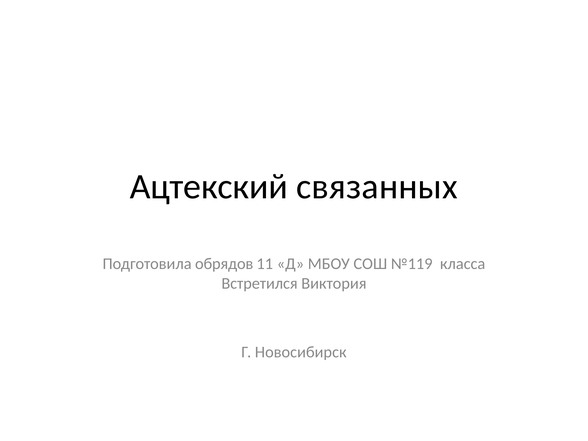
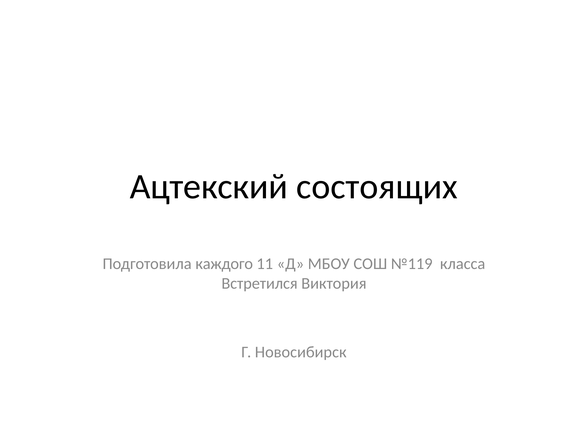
связанных: связанных -> состоящих (377, 187)
обрядов: обрядов -> каждого (224, 264)
